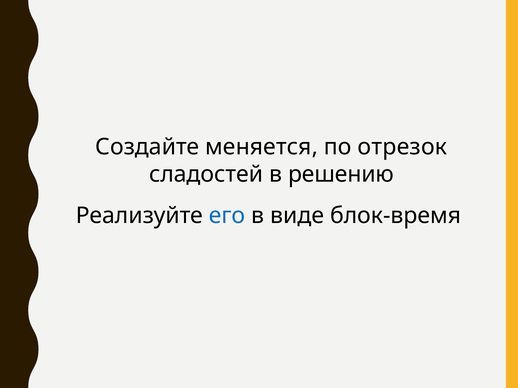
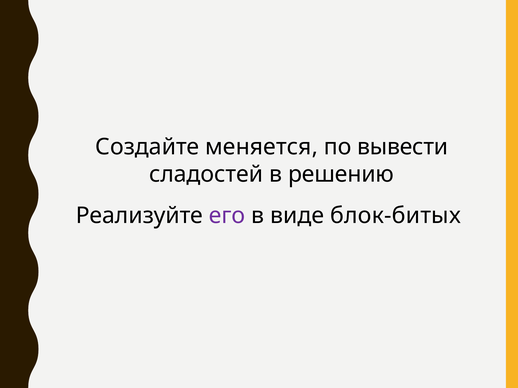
отрезок: отрезок -> вывести (403, 147)
его colour: blue -> purple (227, 216)
блок-время: блок-время -> блок-битых (395, 216)
